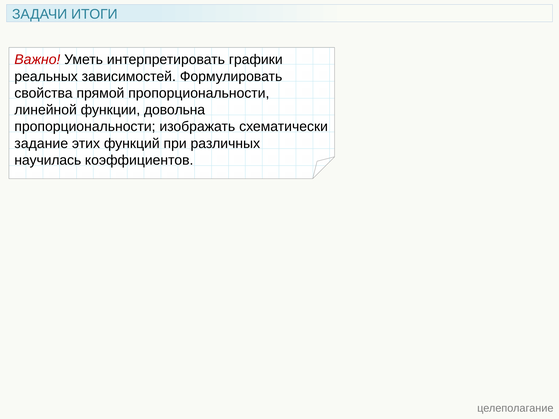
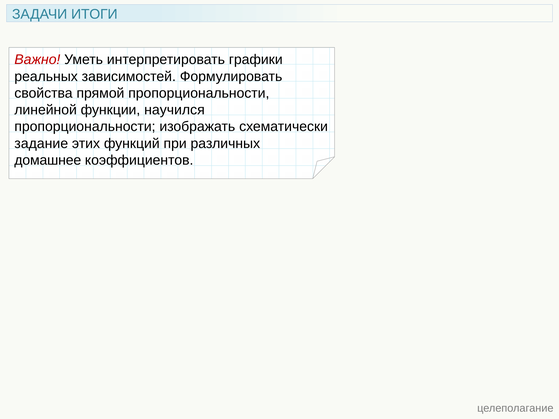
довольна: довольна -> научился (174, 110)
научилась: научилась -> домашнее (48, 160)
